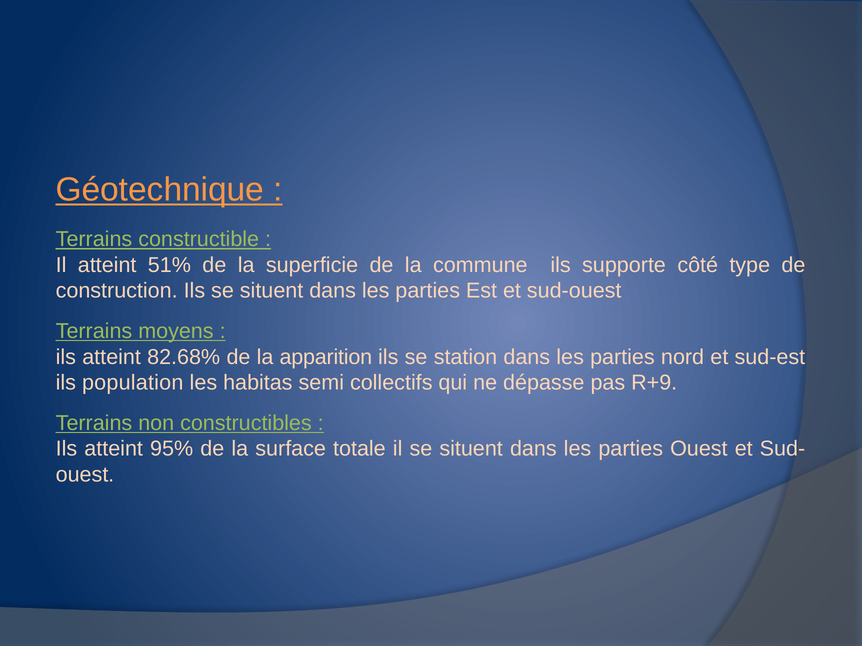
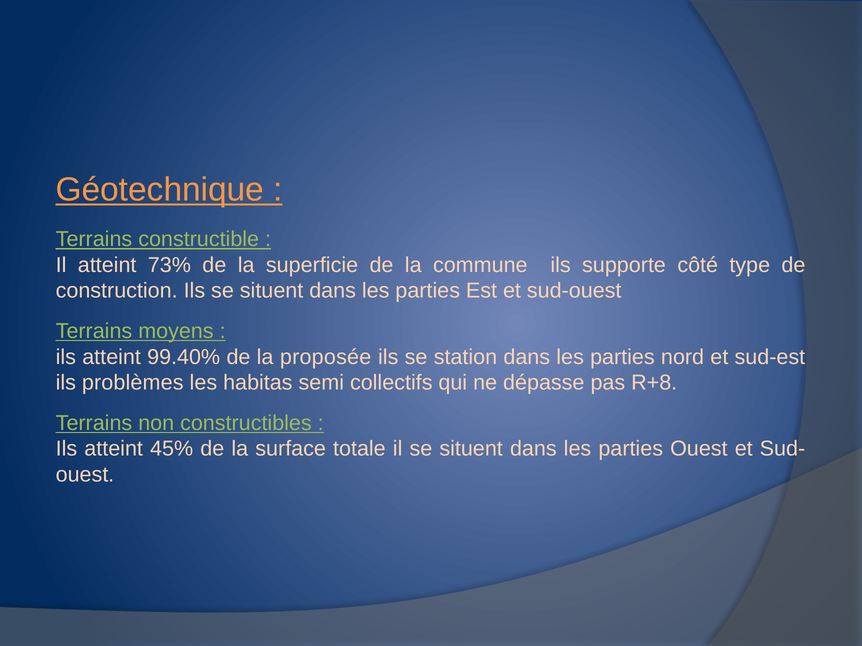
51%: 51% -> 73% (169, 265)
82.68%: 82.68% -> 99.40% (184, 357)
apparition: apparition -> proposée (326, 357)
population: population -> problèmes (133, 383)
R+9: R+9 -> R+8 (654, 383)
95%: 95% -> 45% (172, 449)
